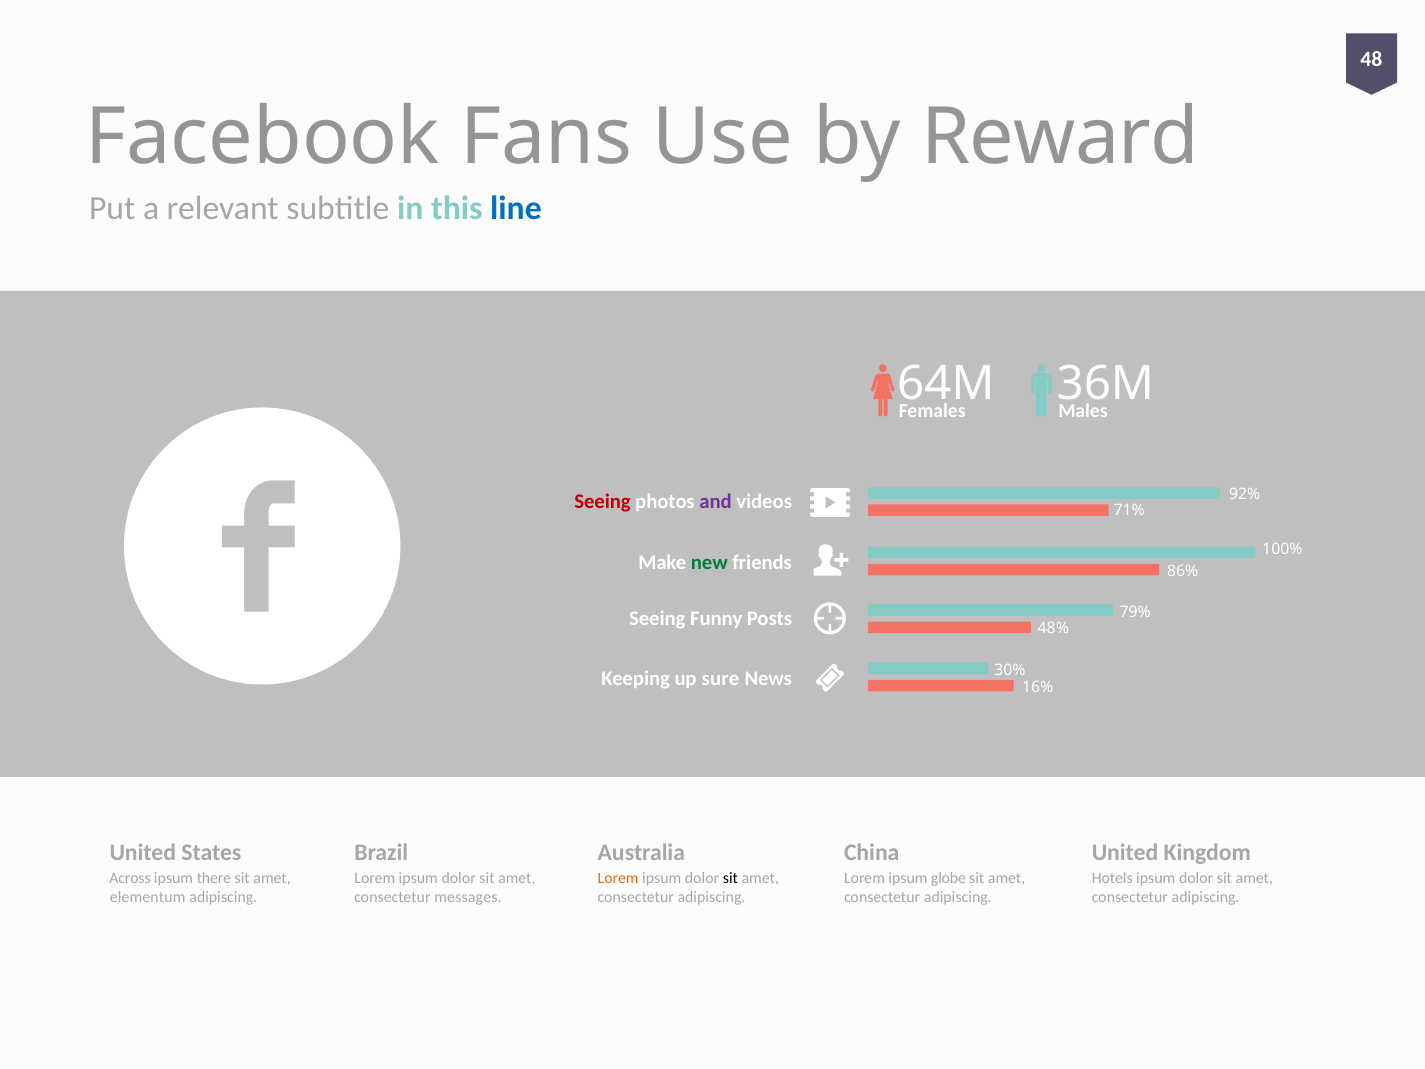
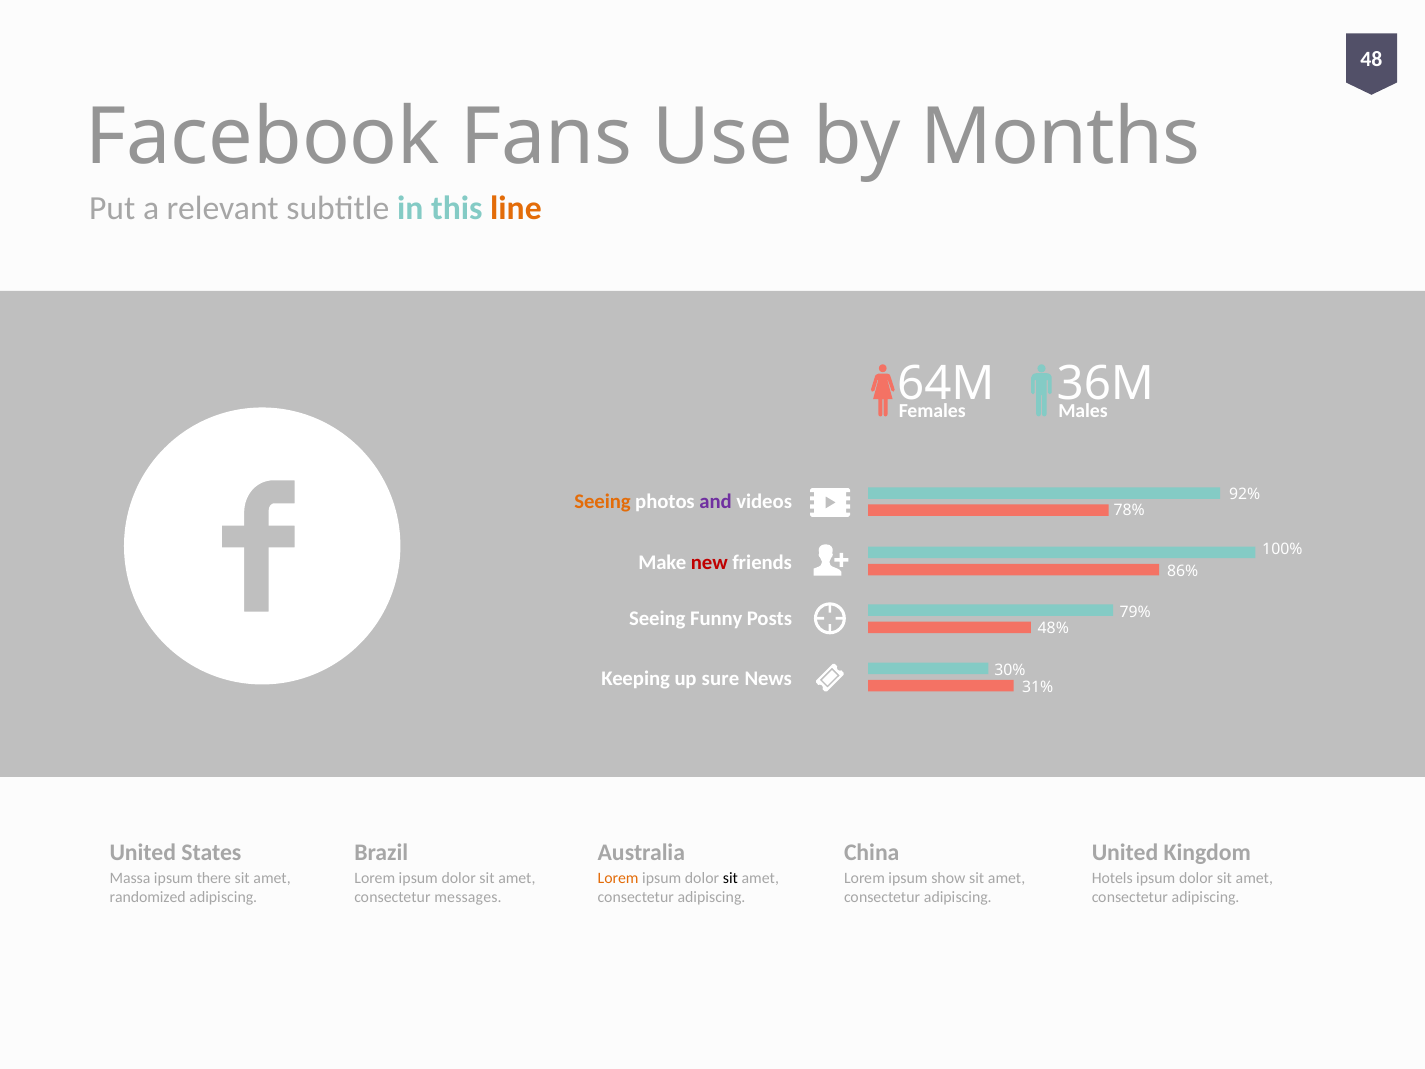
Reward: Reward -> Months (1060, 137)
line colour: blue -> orange (516, 208)
Seeing colour: red -> orange (603, 501)
71%: 71% -> 78% (1129, 510)
new colour: green -> red (709, 563)
16%: 16% -> 31% (1038, 687)
Across: Across -> Massa (130, 878)
globe: globe -> show (948, 878)
elementum: elementum -> randomized (148, 897)
